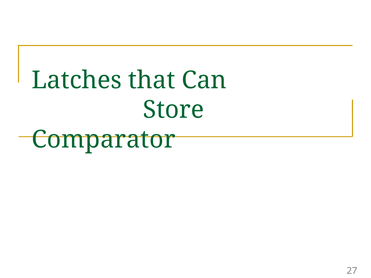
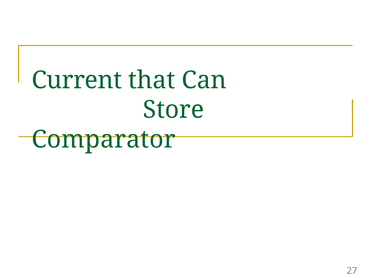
Latches: Latches -> Current (77, 80)
